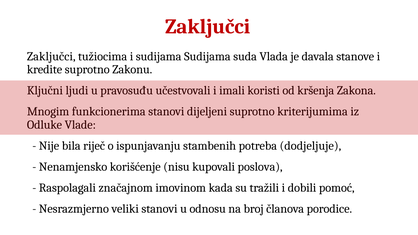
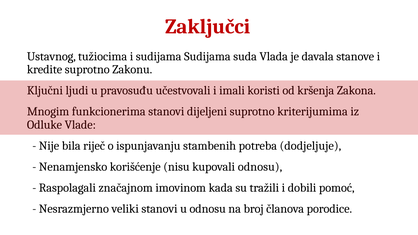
Zaključci: Zaključci -> Ustavnog (51, 57)
kupovali poslova: poslova -> odnosu (260, 167)
